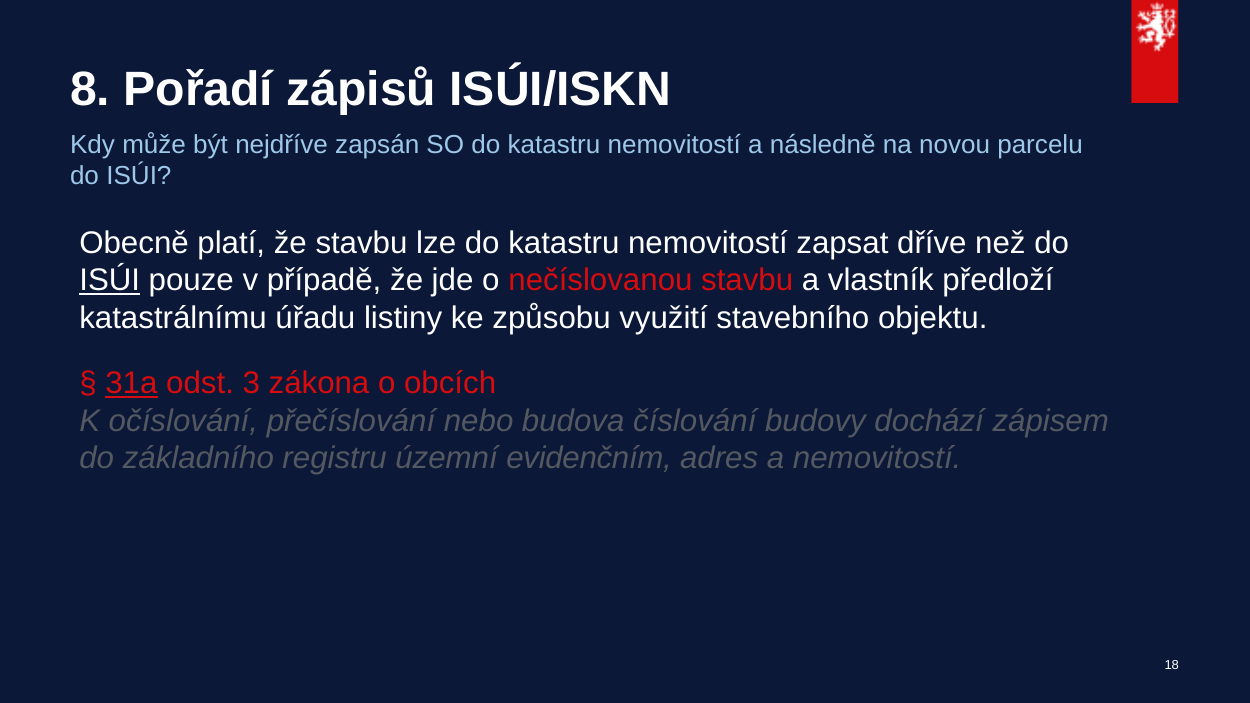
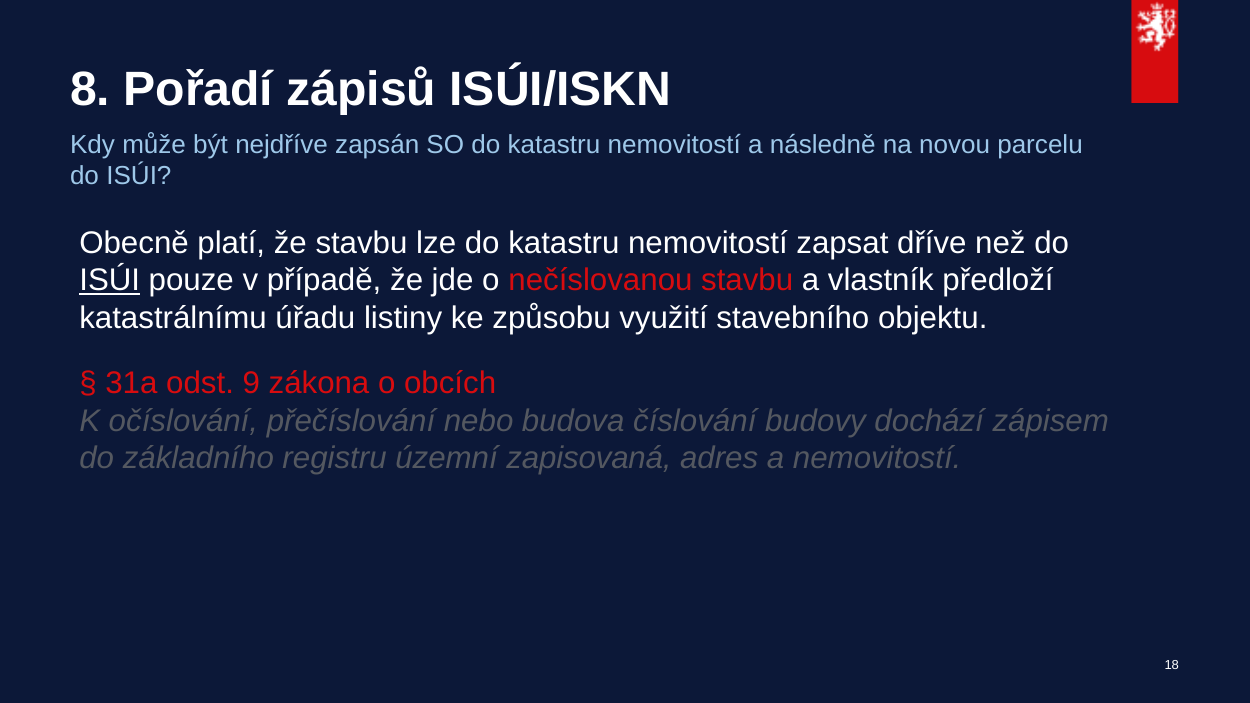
31a underline: present -> none (131, 384)
3: 3 -> 9 (251, 384)
evidenčním: evidenčním -> zapisovaná (589, 459)
